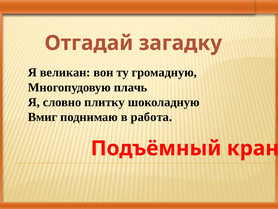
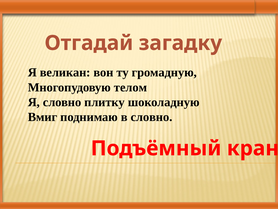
плачь: плачь -> телом (131, 87)
в работа: работа -> словно (151, 117)
